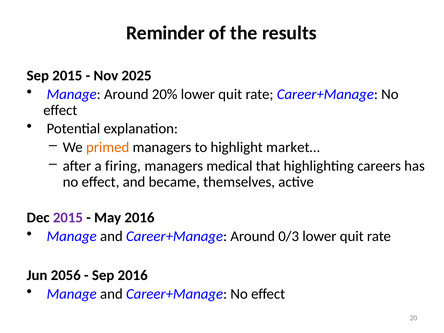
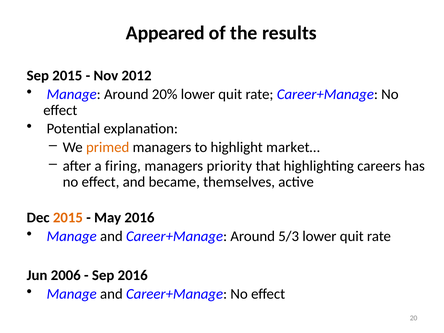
Reminder: Reminder -> Appeared (165, 33)
2025: 2025 -> 2012 (137, 76)
medical: medical -> priority (229, 166)
2015 colour: purple -> orange (68, 218)
0/3: 0/3 -> 5/3 (289, 236)
2056: 2056 -> 2006 (66, 275)
